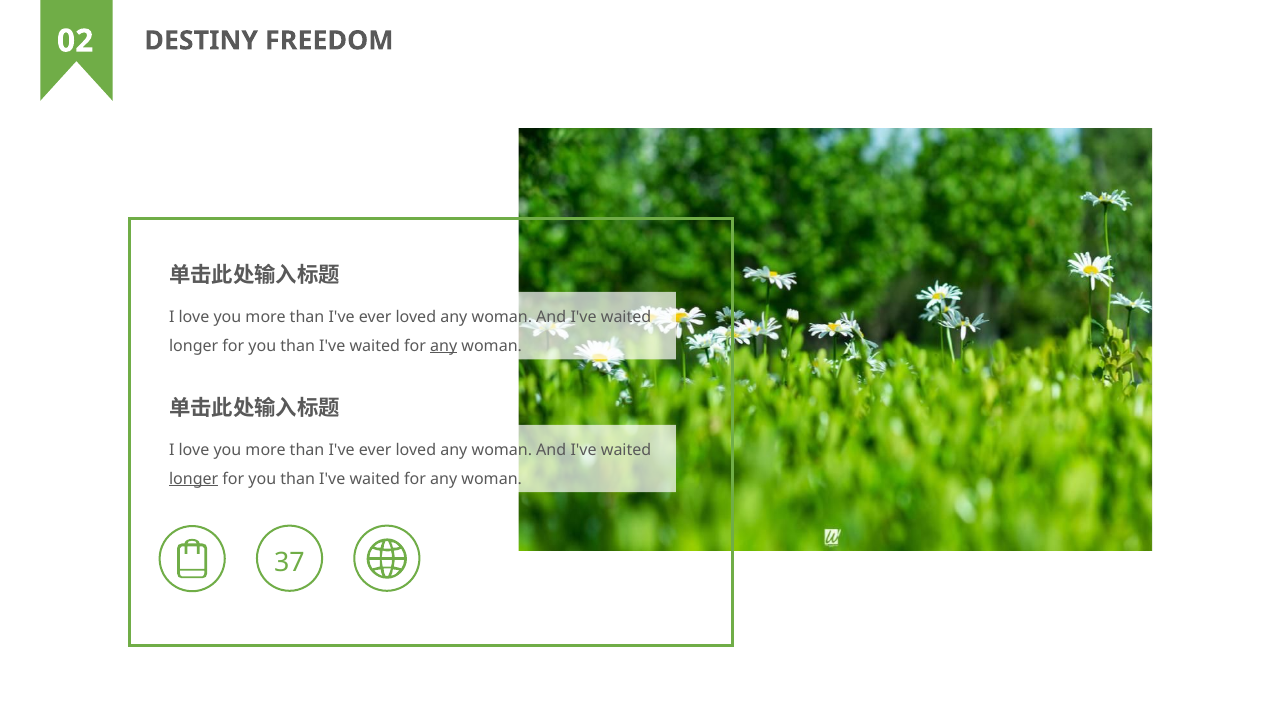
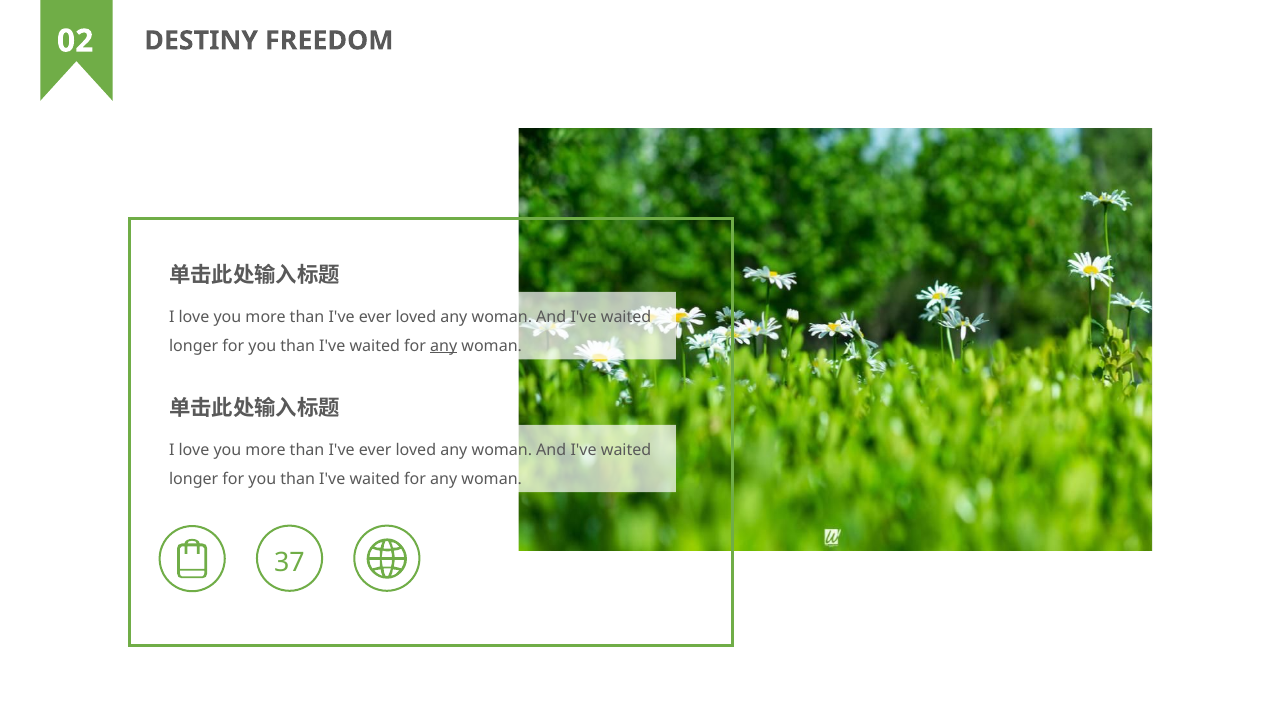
longer underline: present -> none (194, 479)
